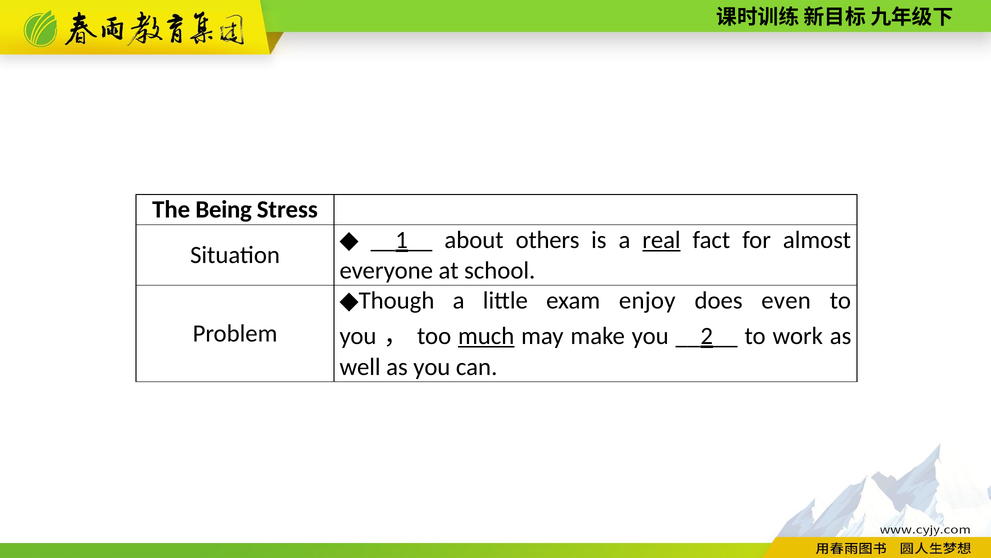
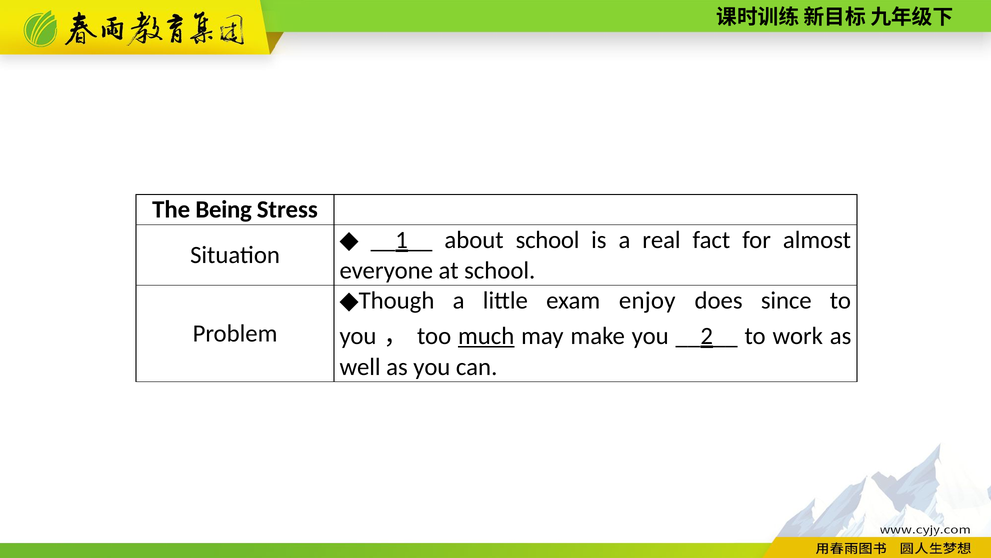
about others: others -> school (548, 240)
real underline: present -> none (662, 240)
even: even -> since (786, 300)
